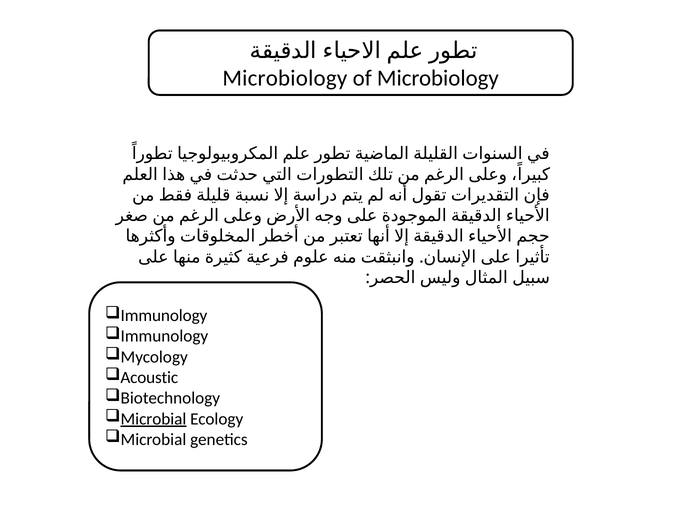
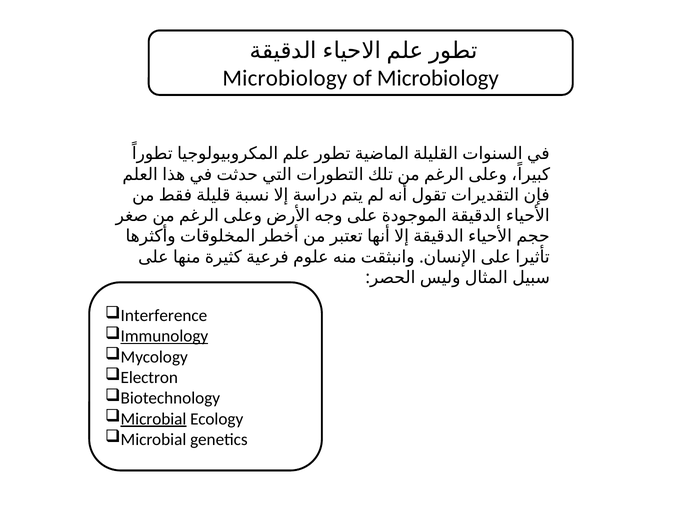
Immunology: Immunology -> Interference (164, 315)
Immunology underline: none -> present (164, 336)
Acoustic: Acoustic -> Electron (149, 377)
